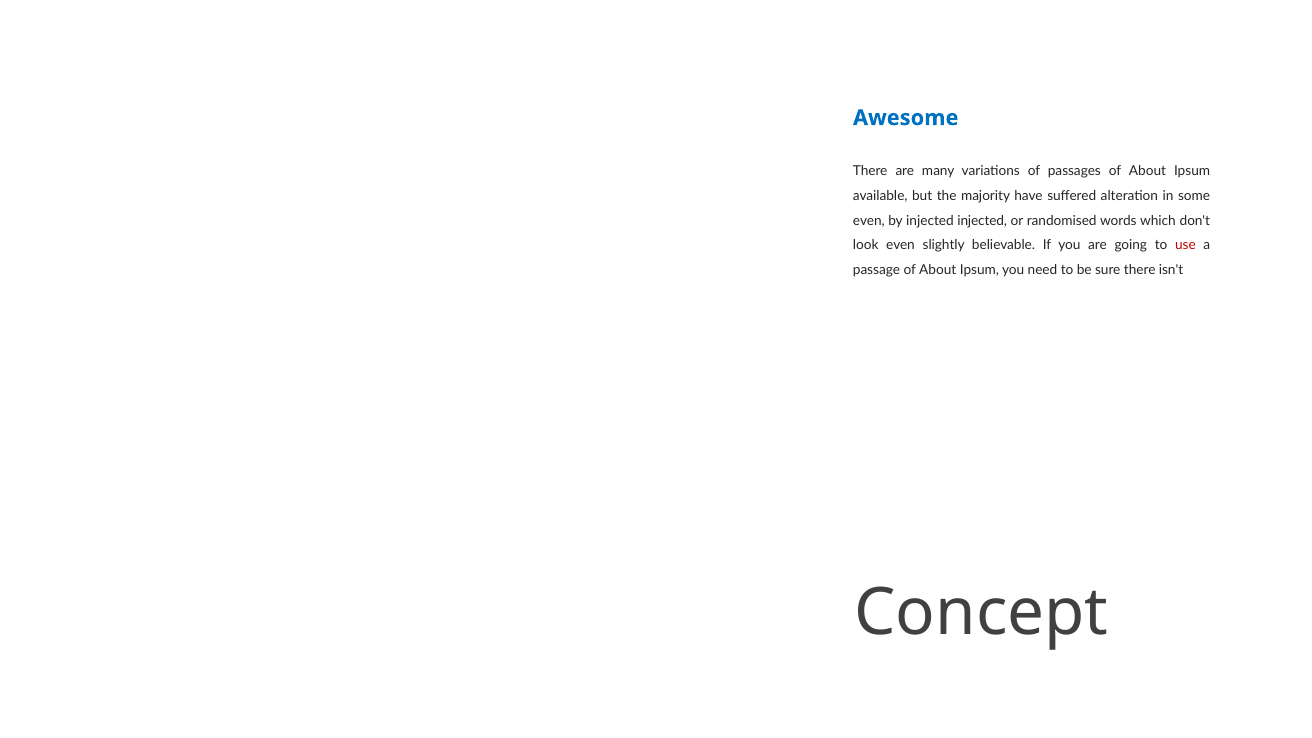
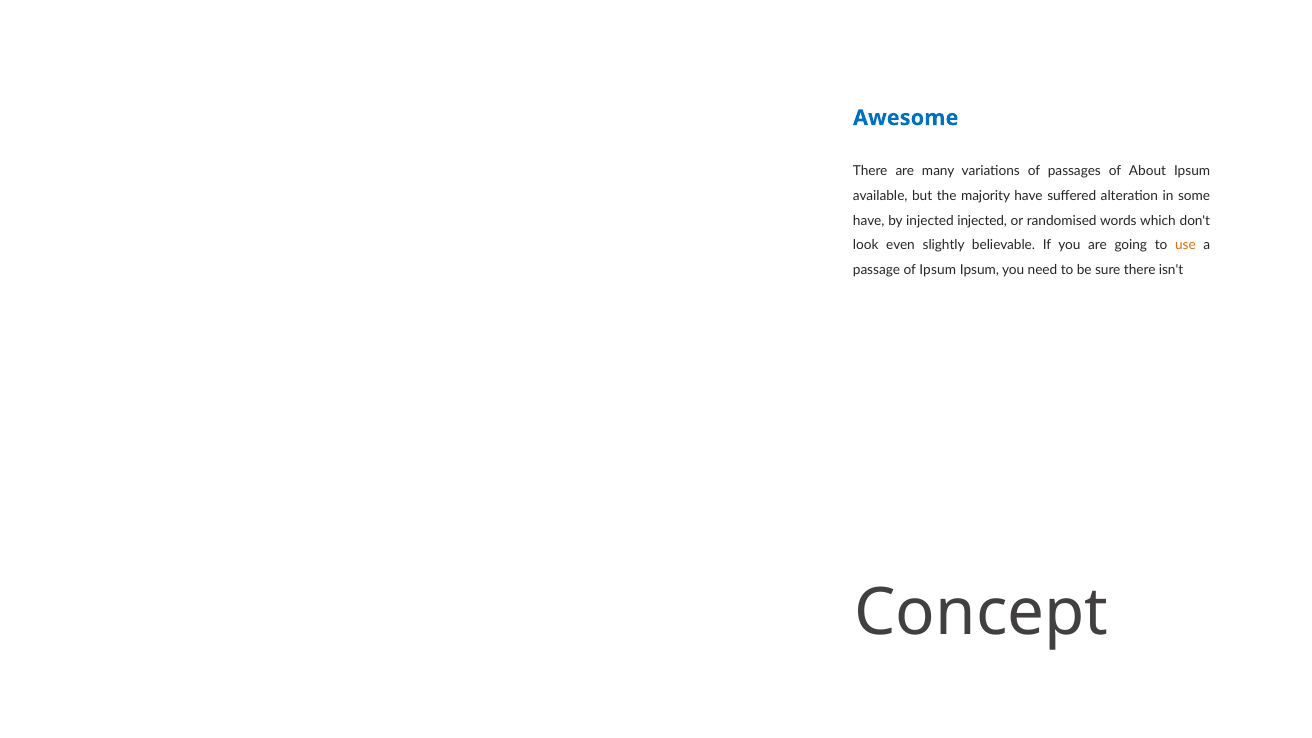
even: even -> have (869, 220)
use colour: red -> orange (1185, 245)
passage of About: About -> Ipsum (938, 270)
